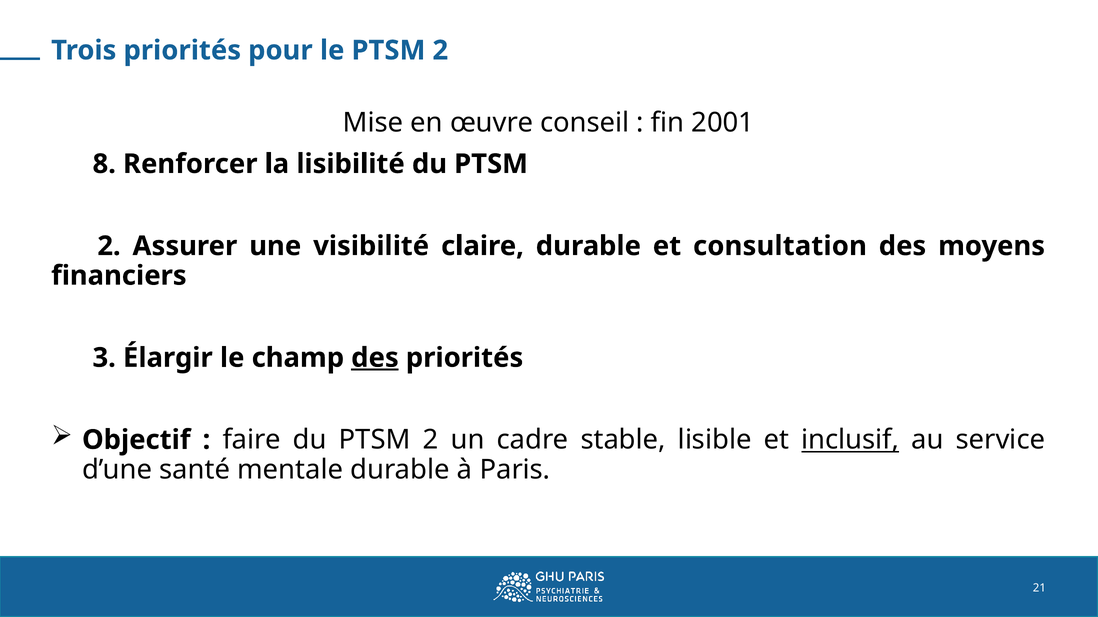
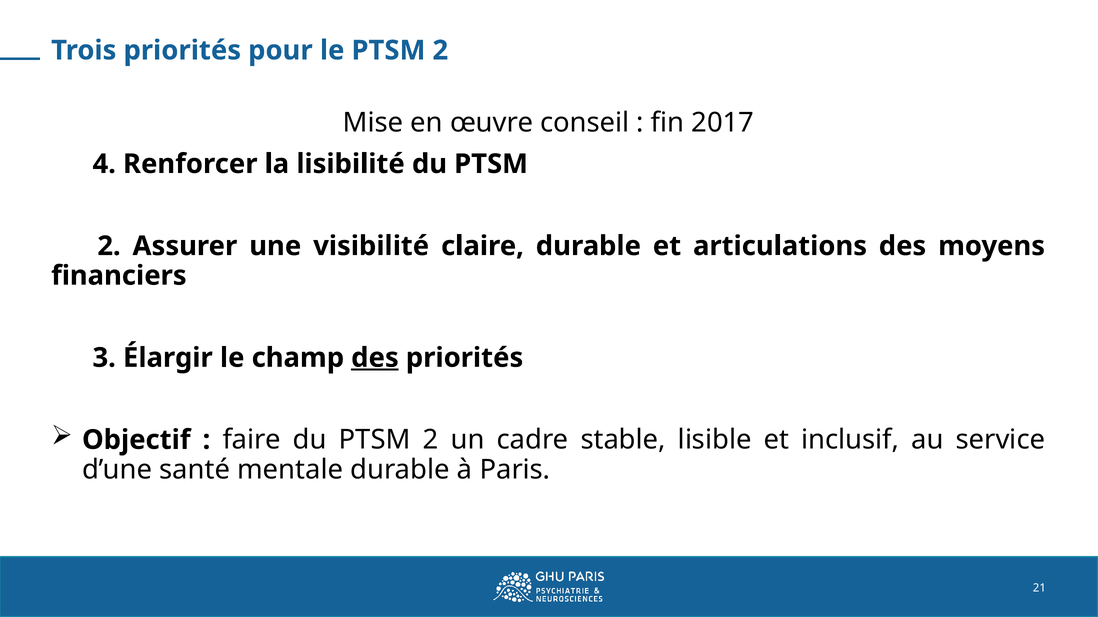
2001: 2001 -> 2017 (723, 123)
8: 8 -> 4 (104, 164)
consultation: consultation -> articulations (780, 246)
inclusif underline: present -> none (850, 440)
